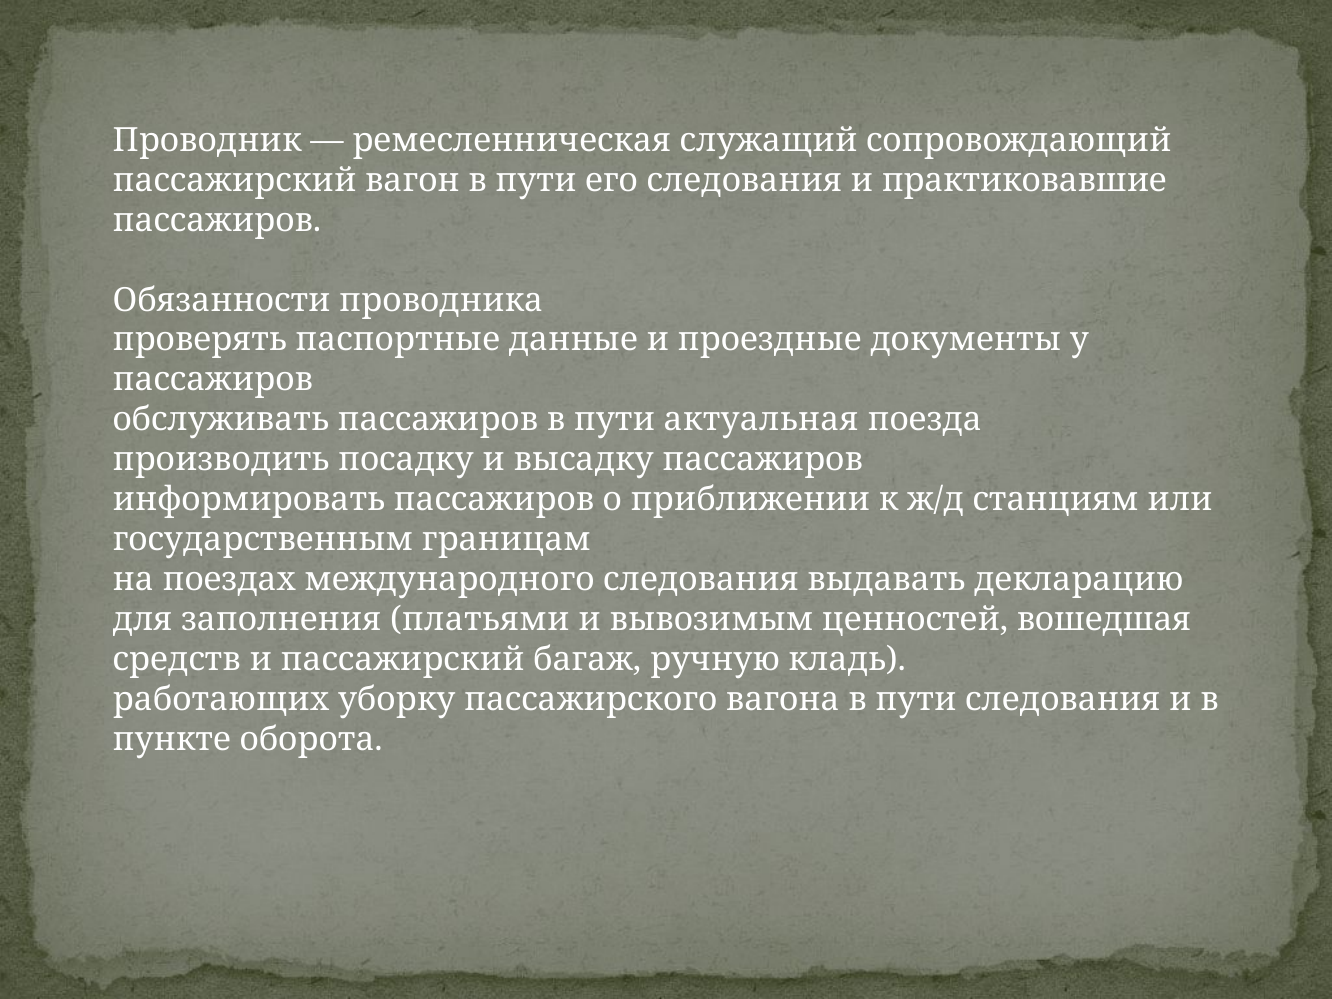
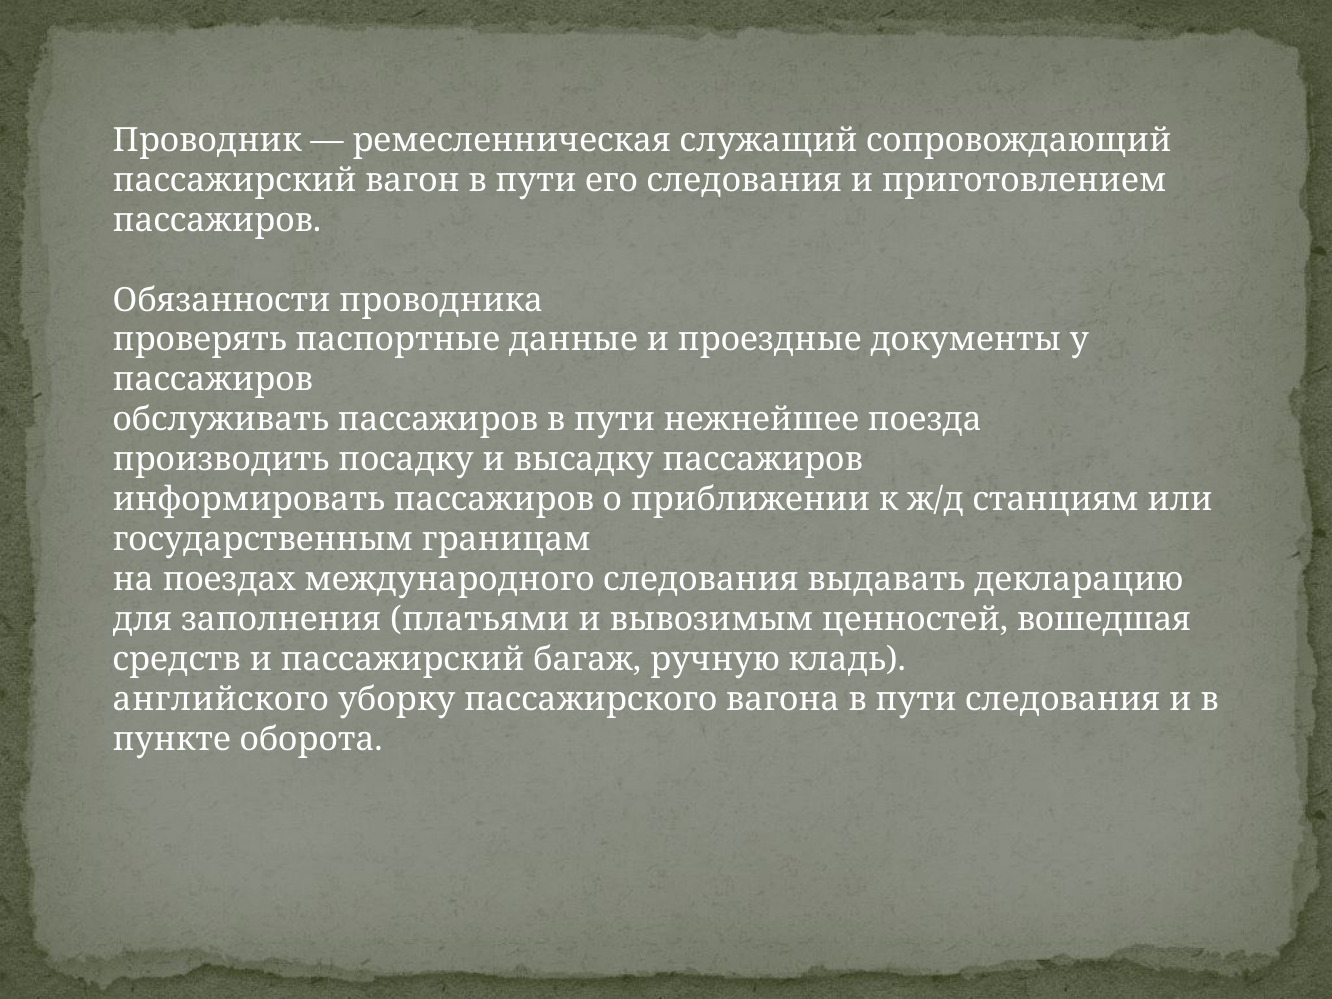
практиковавшие: практиковавшие -> приготовлением (1024, 180)
актуальная: актуальная -> нежнейшее (761, 420)
работающих: работающих -> английского (221, 700)
